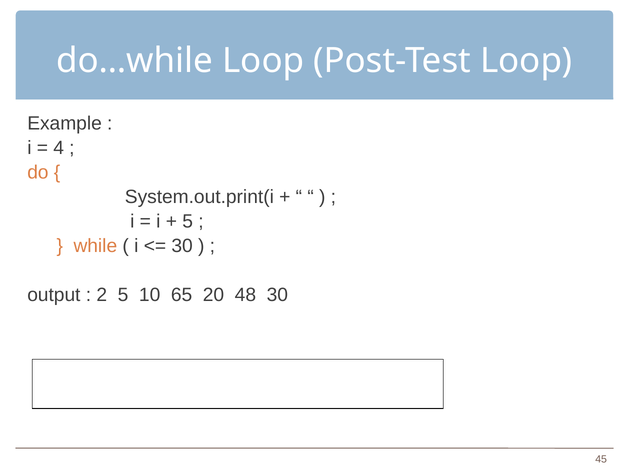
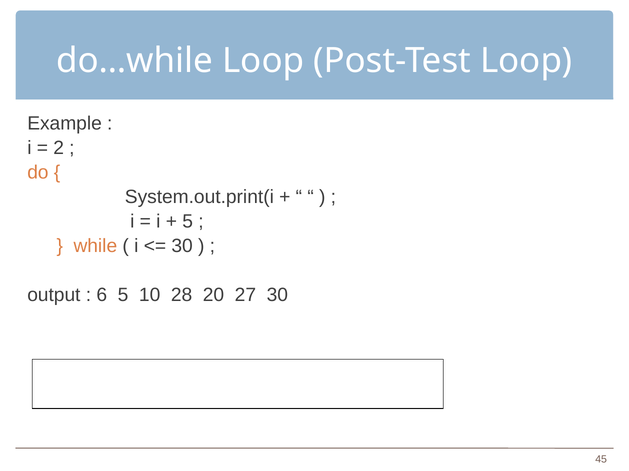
4: 4 -> 2 (59, 148)
2: 2 -> 6 (102, 296)
65: 65 -> 28 (182, 296)
48: 48 -> 27 (245, 296)
